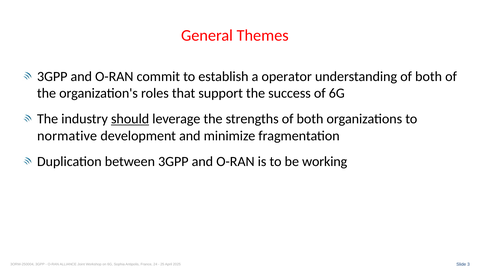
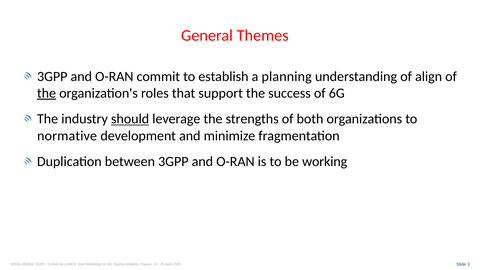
operator: operator -> planning (287, 77)
understanding of both: both -> align (429, 77)
the underline: none -> present (47, 93)
